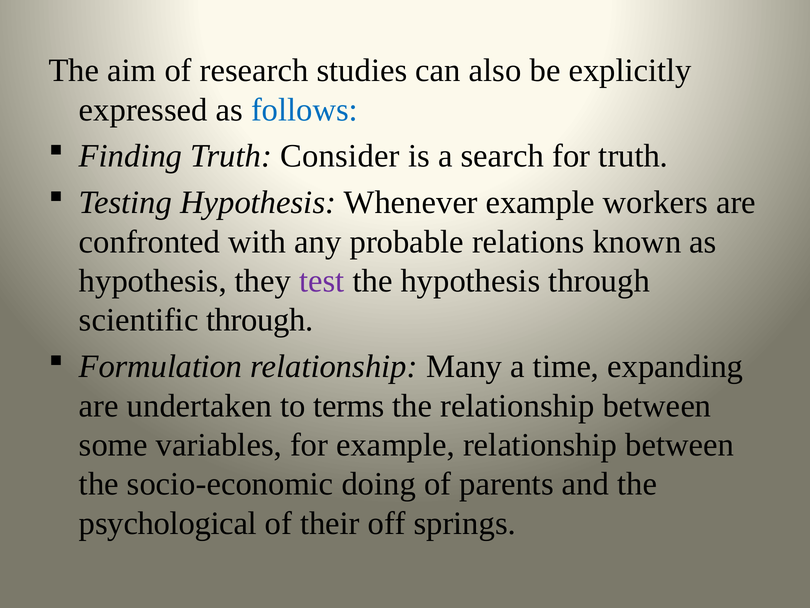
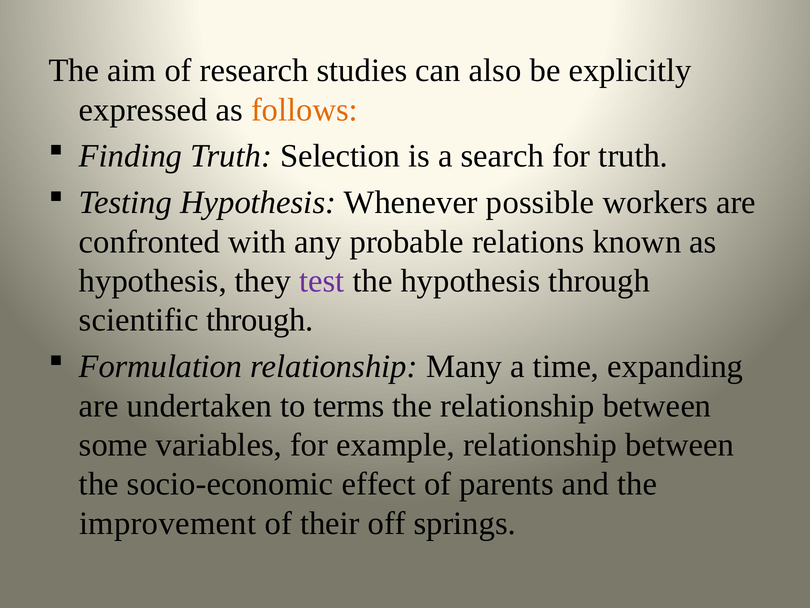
follows colour: blue -> orange (305, 110)
Consider: Consider -> Selection (340, 156)
Whenever example: example -> possible (540, 202)
doing: doing -> effect (379, 484)
psychological: psychological -> improvement (168, 523)
